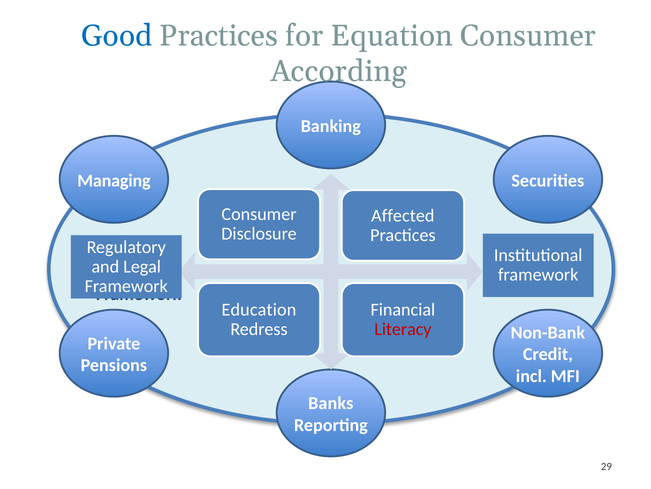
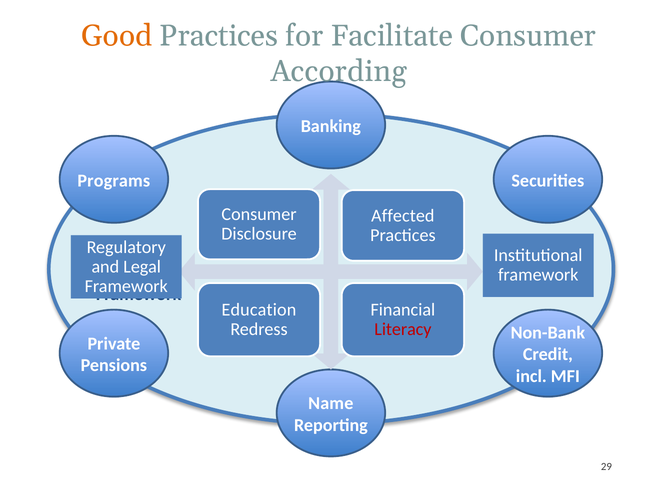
Good colour: blue -> orange (117, 36)
Equation: Equation -> Facilitate (392, 36)
Managing: Managing -> Programs (114, 180)
Banks: Banks -> Name (331, 403)
